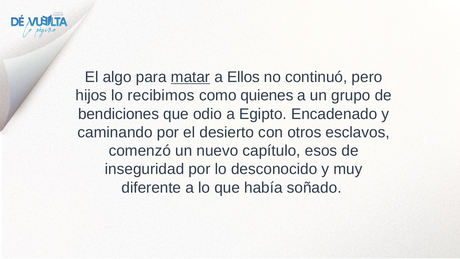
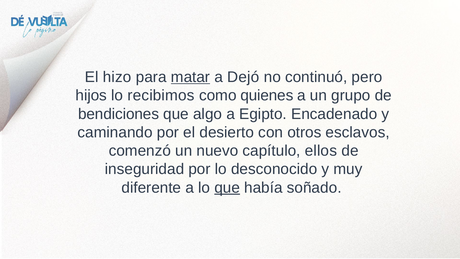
algo: algo -> hizo (117, 77)
Ellos: Ellos -> Dejó (243, 77)
odio: odio -> algo (208, 114)
esos: esos -> ellos (321, 151)
que underline: none -> present (227, 187)
